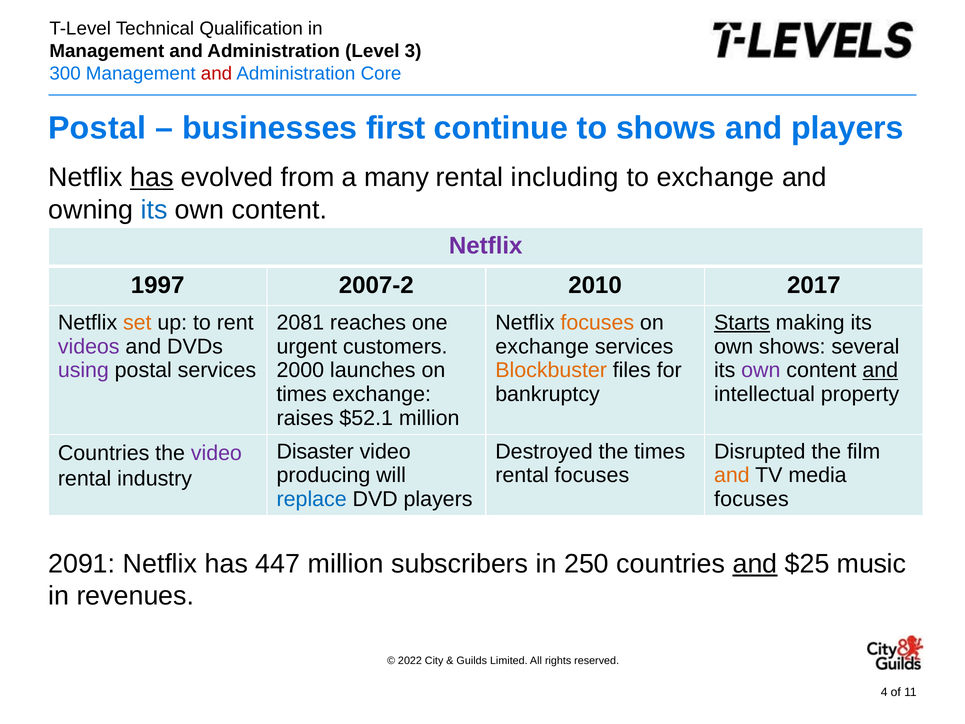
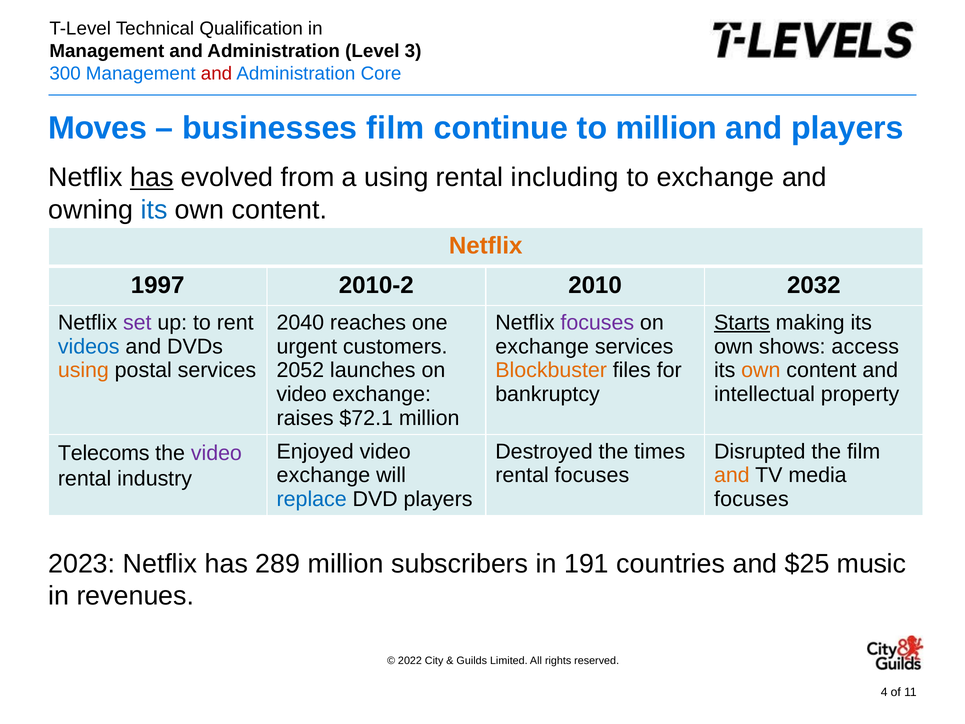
Postal: Postal -> Moves (98, 128)
businesses first: first -> film (396, 128)
to shows: shows -> million (666, 128)
a many: many -> using (396, 178)
Netflix colour: purple -> orange (486, 246)
2007-2: 2007-2 -> 2010-2 (376, 285)
2017: 2017 -> 2032 (814, 285)
set colour: orange -> purple (137, 323)
2081: 2081 -> 2040 (300, 323)
focuses colour: orange -> purple (597, 323)
videos colour: purple -> blue (89, 346)
several: several -> access (865, 346)
using colour: purple -> orange (83, 370)
2000: 2000 -> 2052 (300, 370)
own colour: purple -> orange (761, 370)
and underline: present -> none (880, 370)
times: times -> video (302, 394)
$52.1: $52.1 -> $72.1 (366, 418)
Disaster: Disaster -> Enjoyed (315, 451)
Countries: Countries -> Telecoms (104, 453)
producing: producing -> exchange (323, 475)
2091: 2091 -> 2023 (82, 564)
447: 447 -> 289 (278, 564)
250: 250 -> 191 (586, 564)
and underline: present -> none (755, 564)
